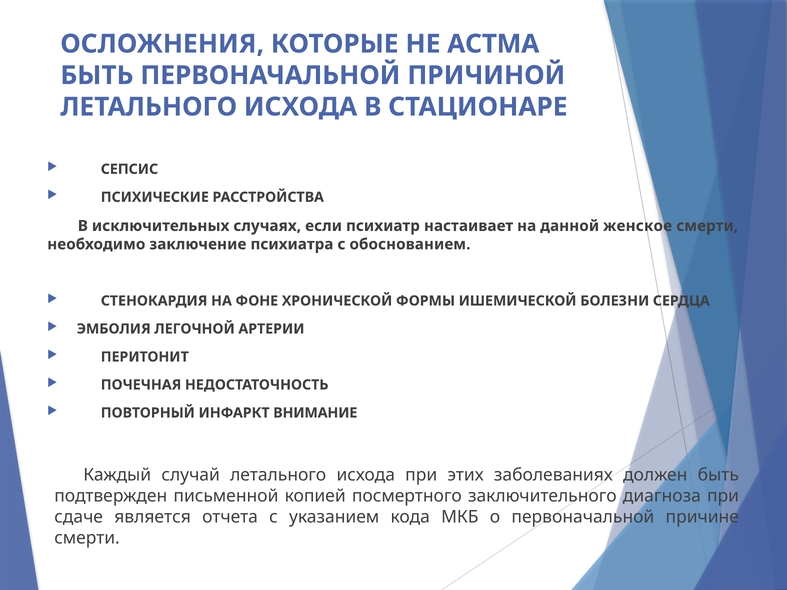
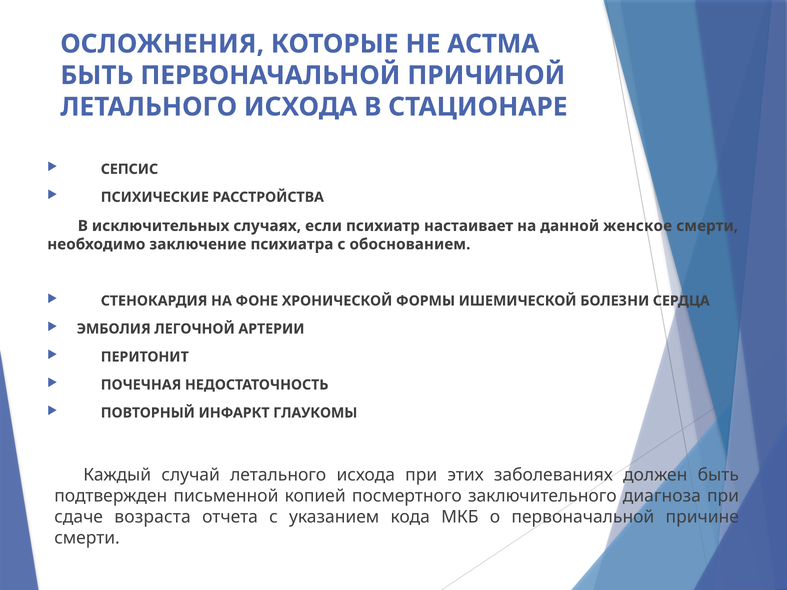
ВНИМАНИЕ: ВНИМАНИЕ -> ГЛАУКОМЫ (315, 413)
является: является -> возраста (153, 517)
